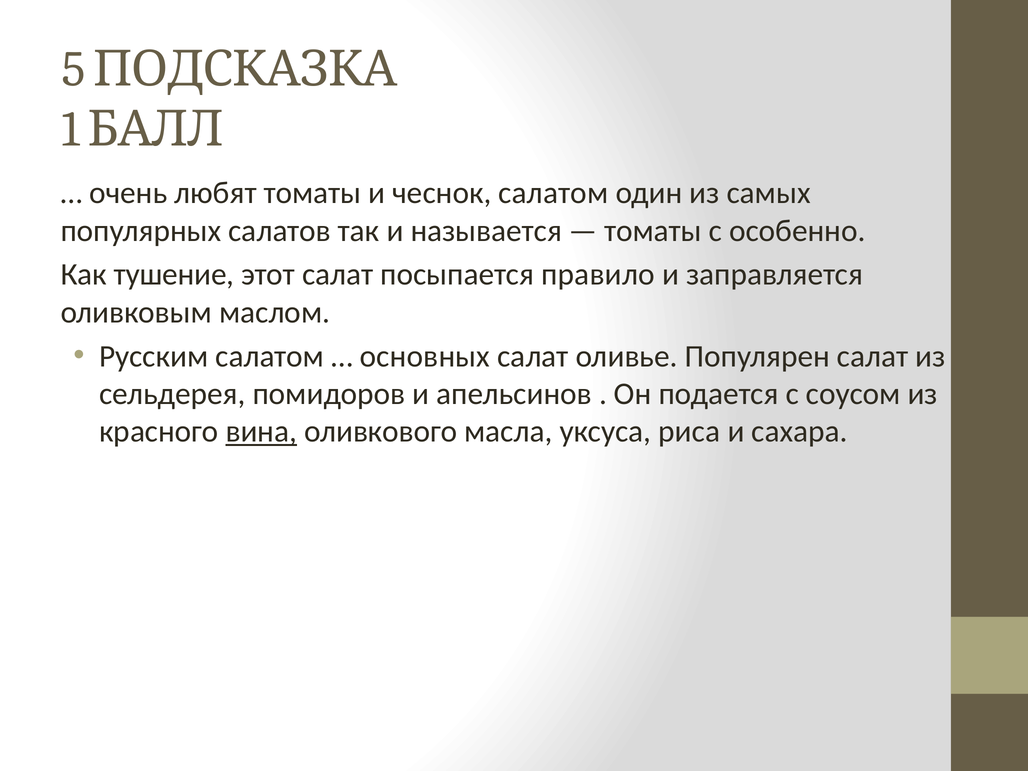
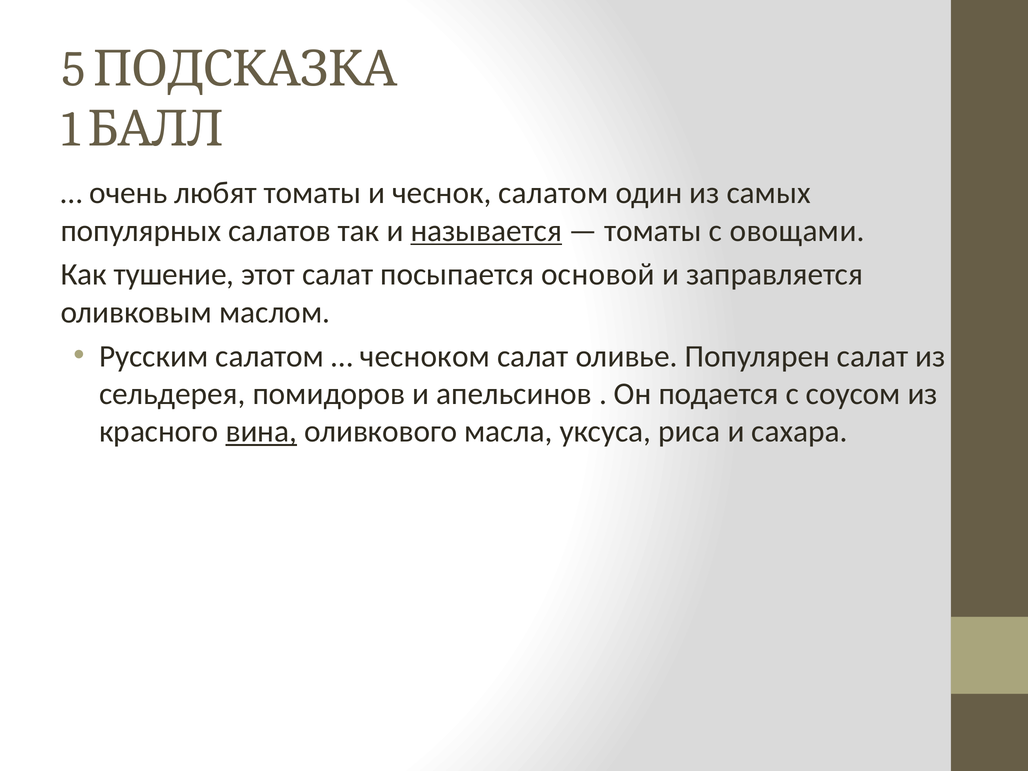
называется underline: none -> present (486, 231)
особенно: особенно -> овощами (797, 231)
правило: правило -> основой (598, 275)
основных: основных -> чесноком (425, 356)
